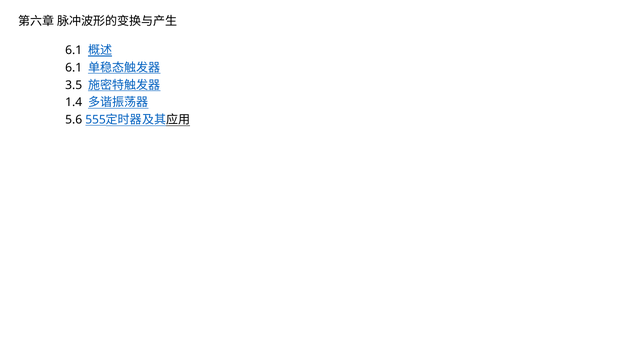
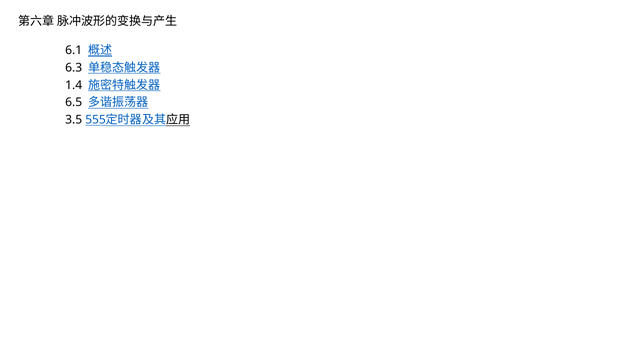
6.1: 6.1 -> 6.3 (74, 68)
3.5: 3.5 -> 1.4 (74, 85)
1.4: 1.4 -> 6.5 (74, 103)
5.6: 5.6 -> 3.5 (74, 120)
